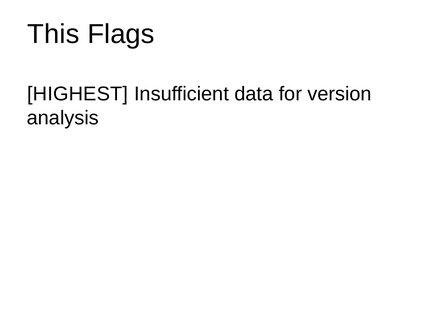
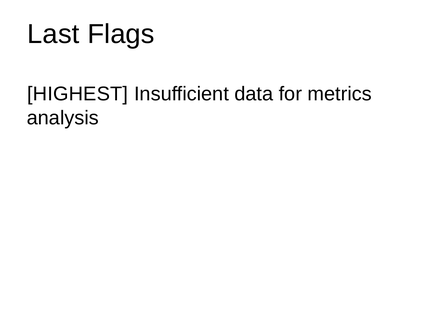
This: This -> Last (53, 34)
version: version -> metrics (340, 94)
